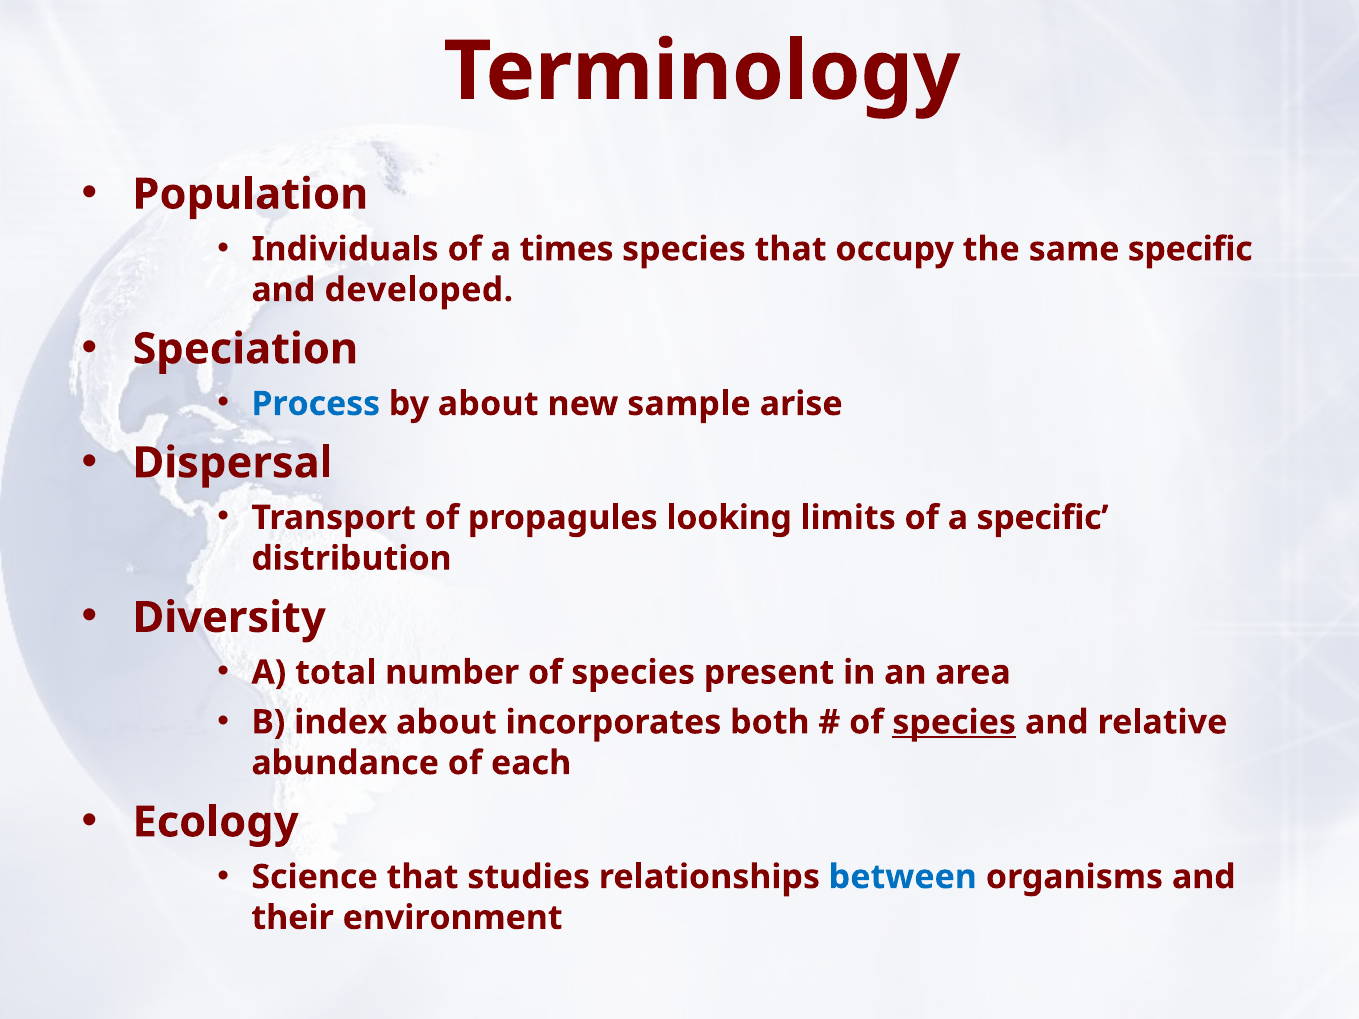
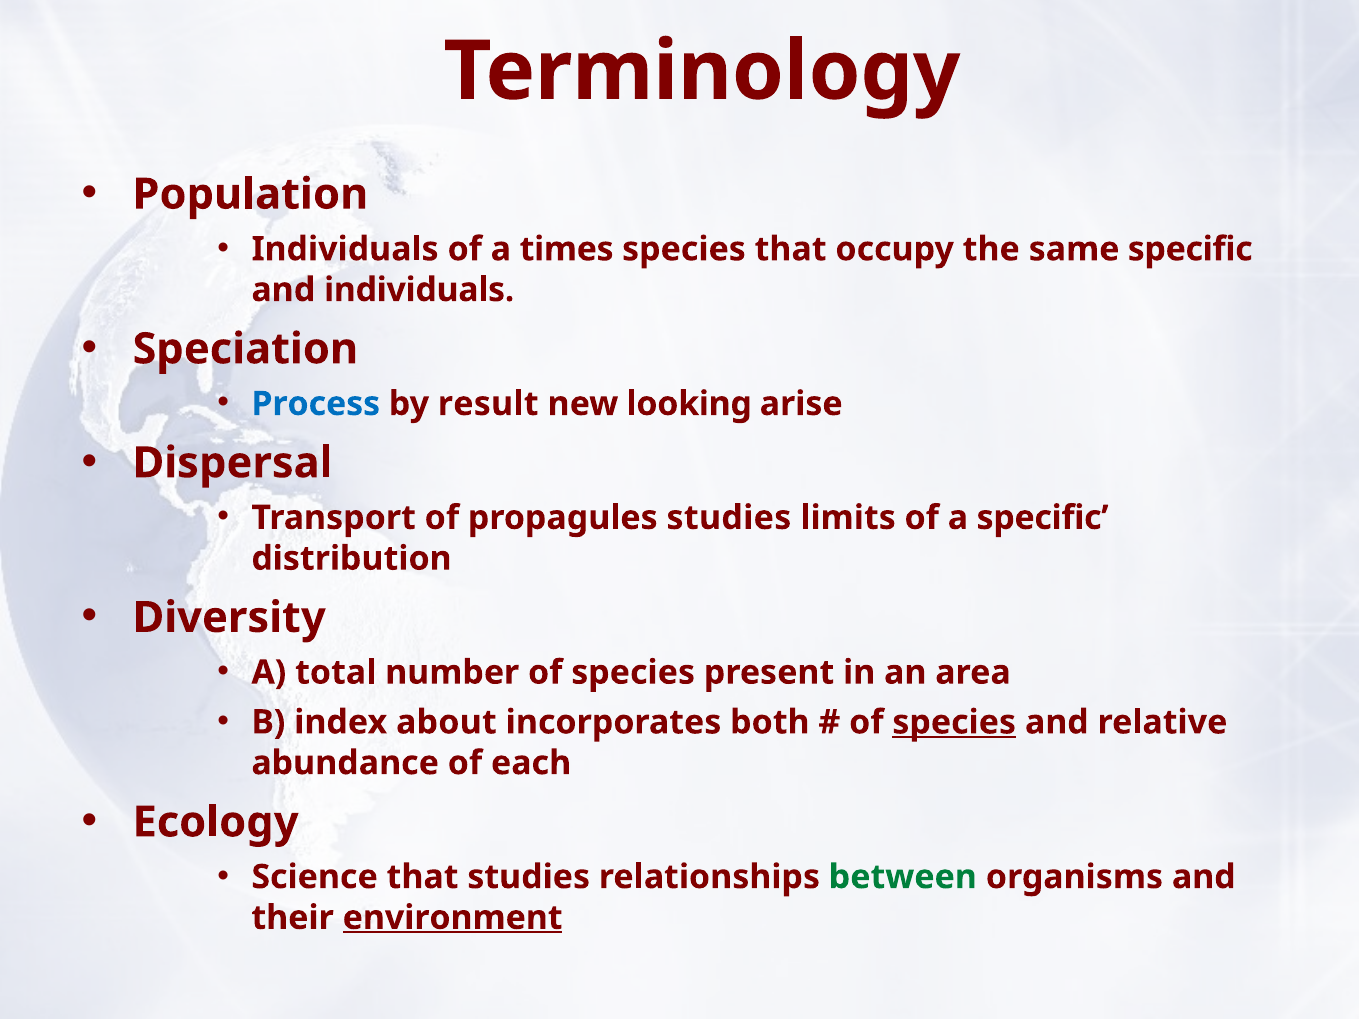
and developed: developed -> individuals (419, 290)
by about: about -> result (488, 404)
sample: sample -> looking (689, 404)
propagules looking: looking -> studies (729, 518)
between colour: blue -> green (903, 877)
environment underline: none -> present (453, 918)
